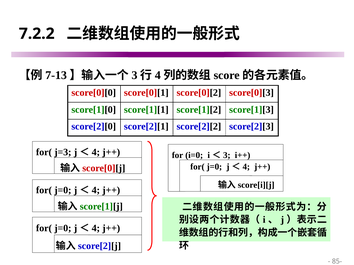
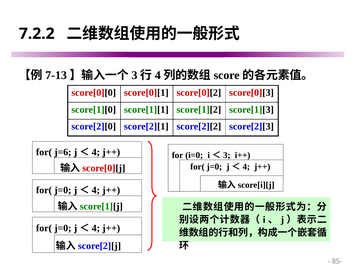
j=3: j=3 -> j=6 (63, 152)
